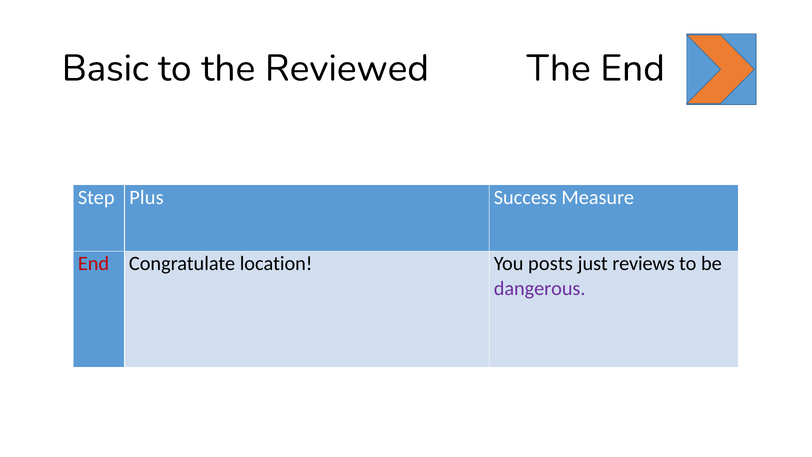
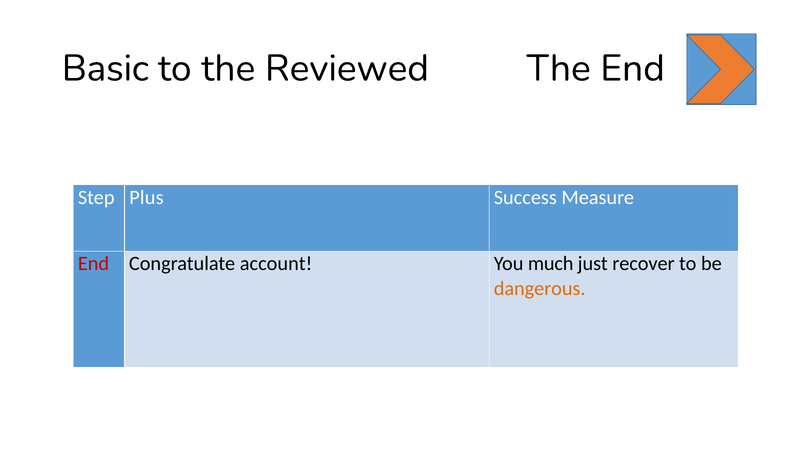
location: location -> account (276, 264)
posts: posts -> much (551, 264)
reviews: reviews -> recover (643, 264)
dangerous colour: purple -> orange (540, 288)
